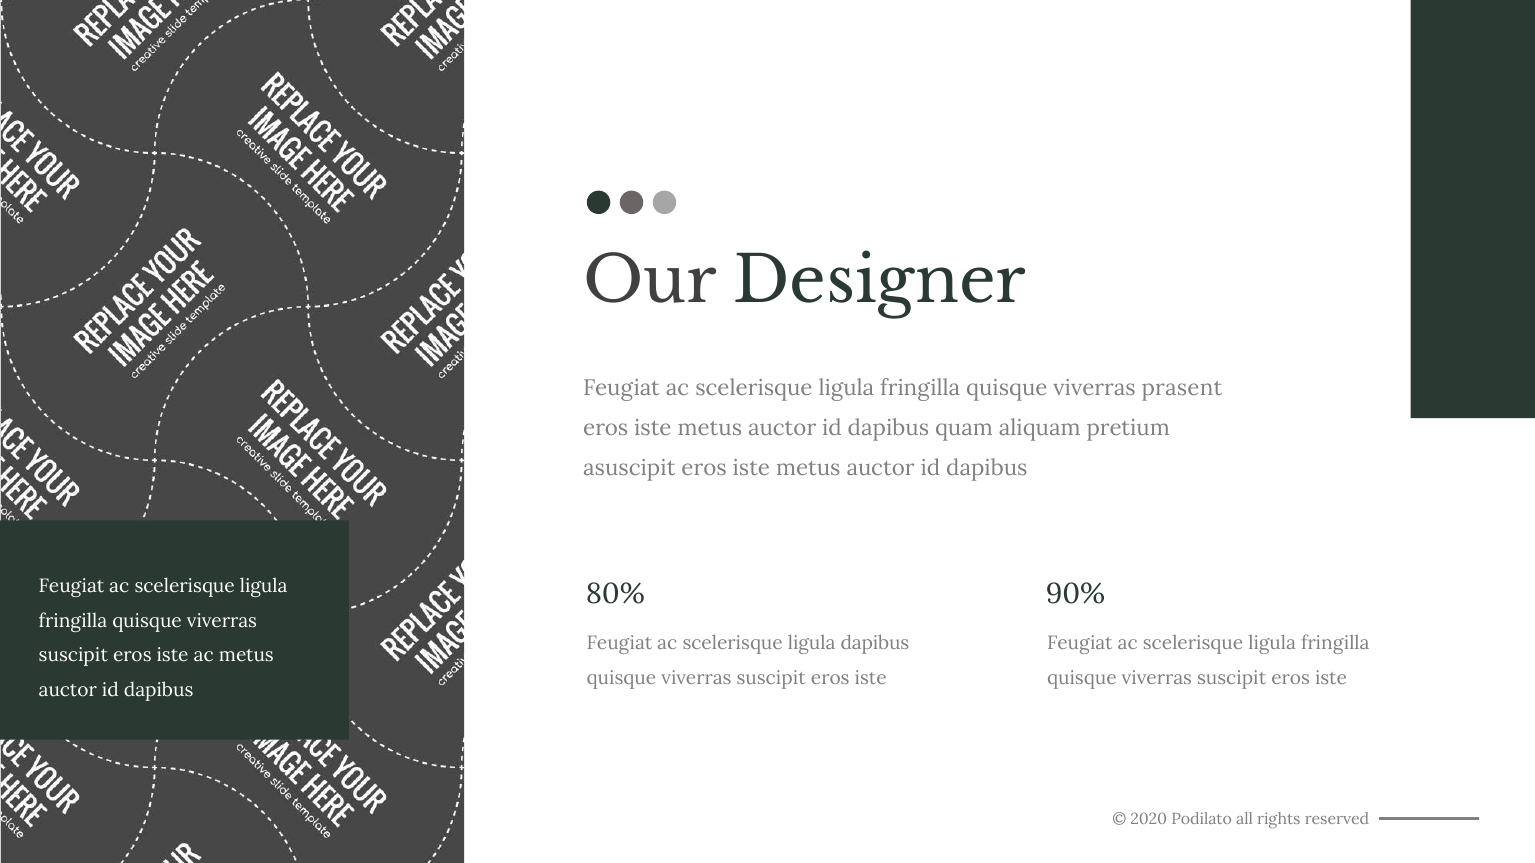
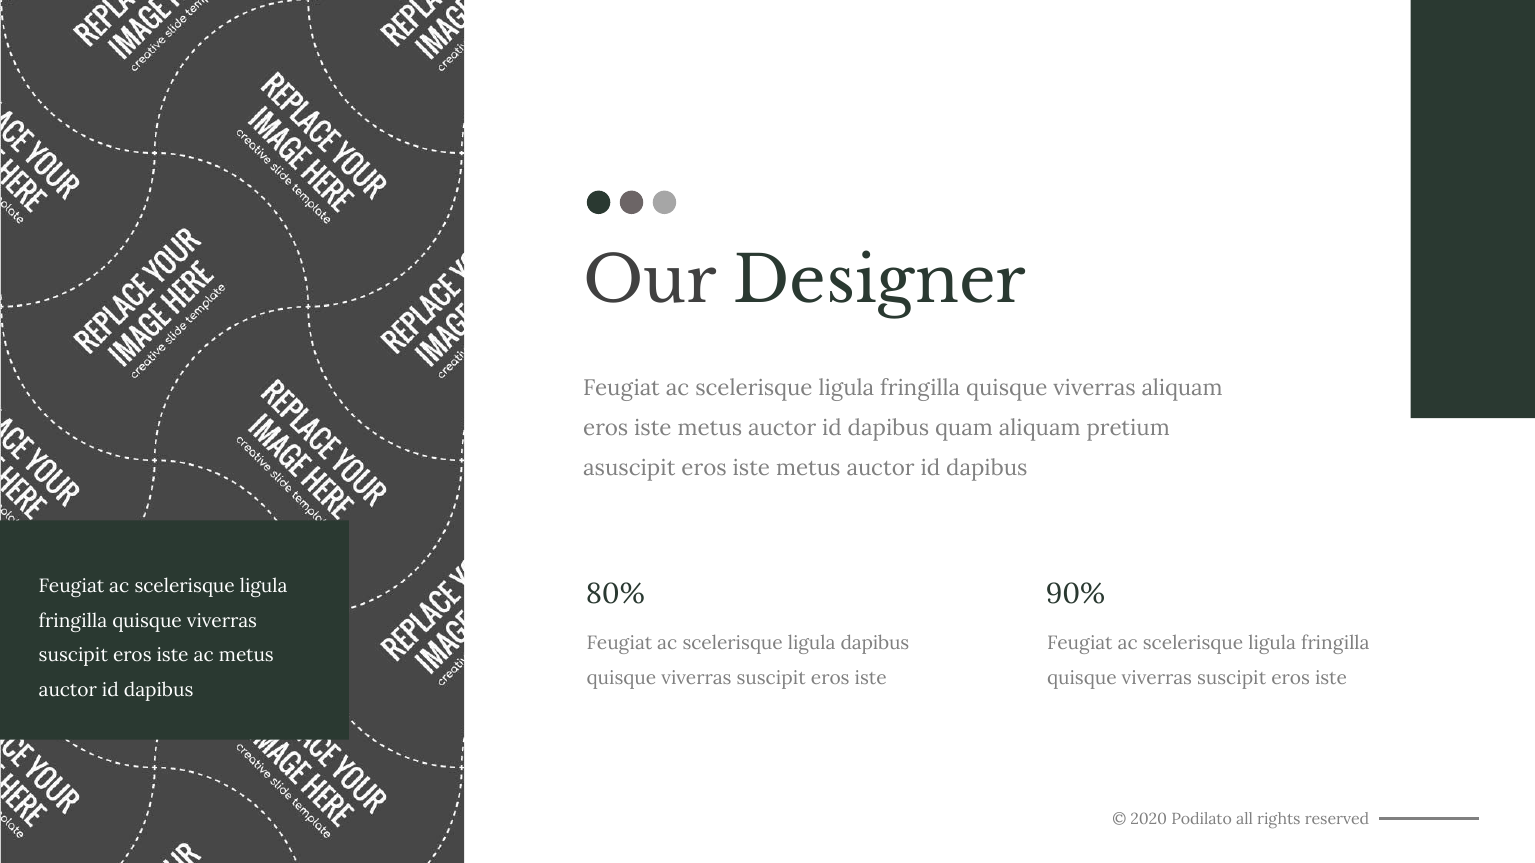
viverras prasent: prasent -> aliquam (1182, 388)
